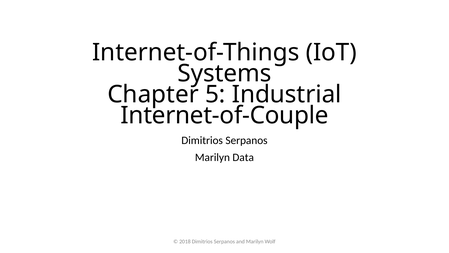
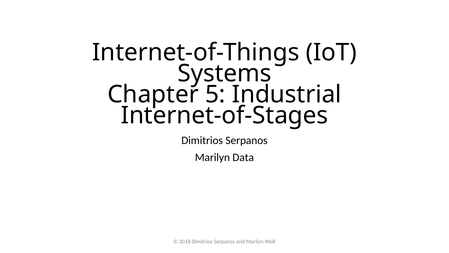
Internet-of-Couple: Internet-of-Couple -> Internet-of-Stages (224, 115)
